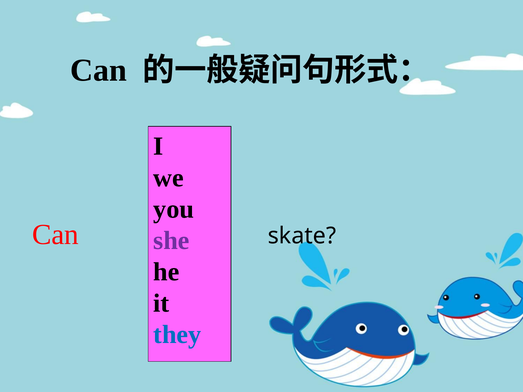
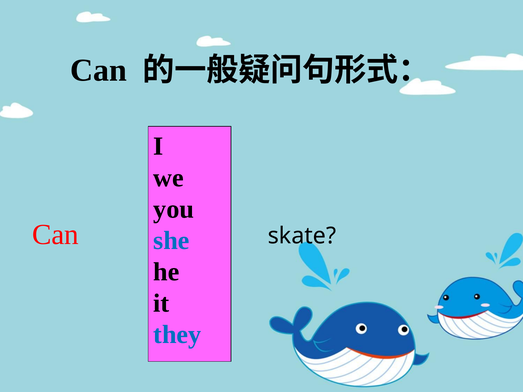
she colour: purple -> blue (171, 241)
